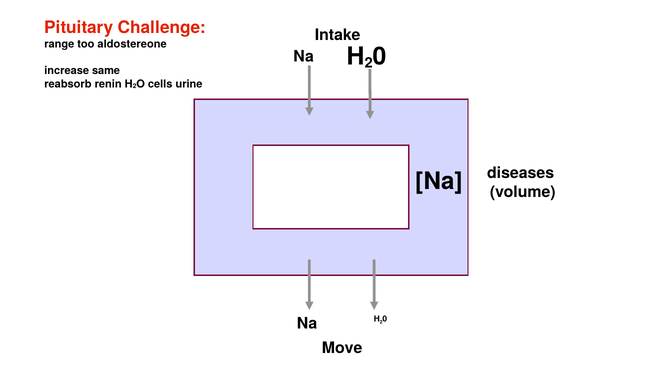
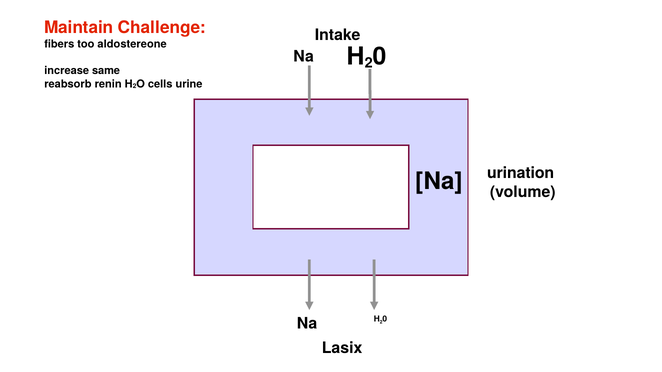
Pituitary: Pituitary -> Maintain (79, 28)
range: range -> fibers (59, 44)
diseases: diseases -> urination (521, 173)
Move: Move -> Lasix (342, 349)
